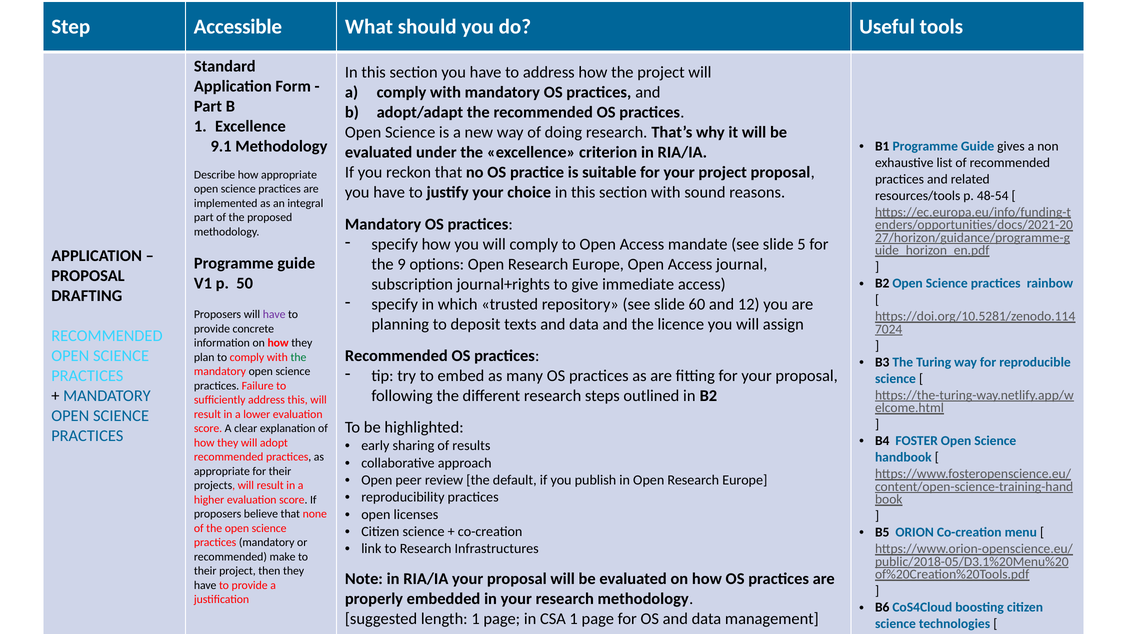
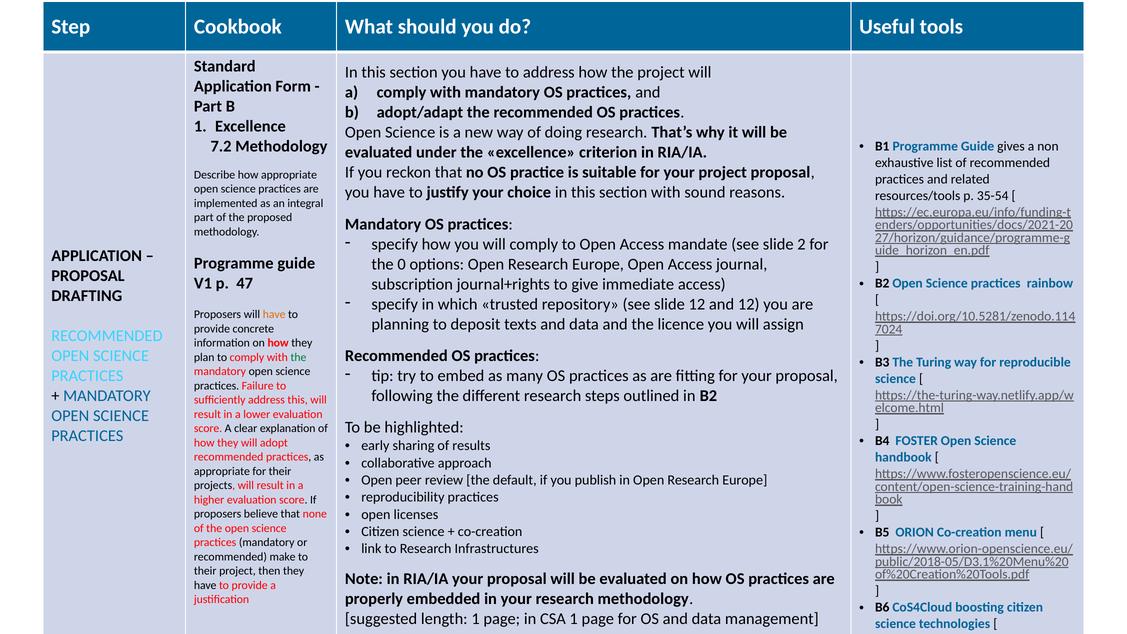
Accessible: Accessible -> Cookbook (238, 27)
9.1: 9.1 -> 7.2 (221, 146)
48-54: 48-54 -> 35-54 (993, 196)
slide 5: 5 -> 2 (802, 244)
9: 9 -> 0 (402, 264)
50: 50 -> 47 (245, 283)
slide 60: 60 -> 12 (697, 304)
have colour: purple -> orange (274, 315)
